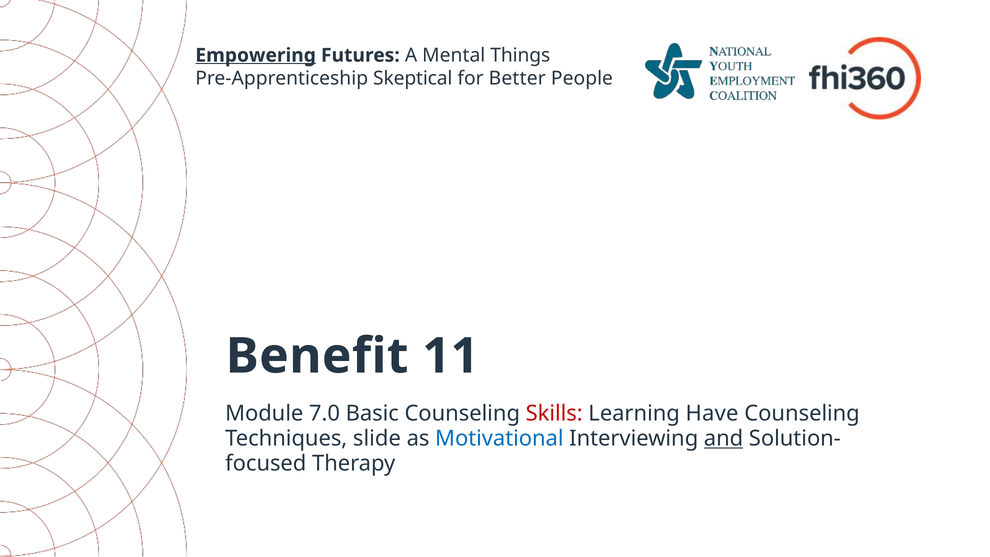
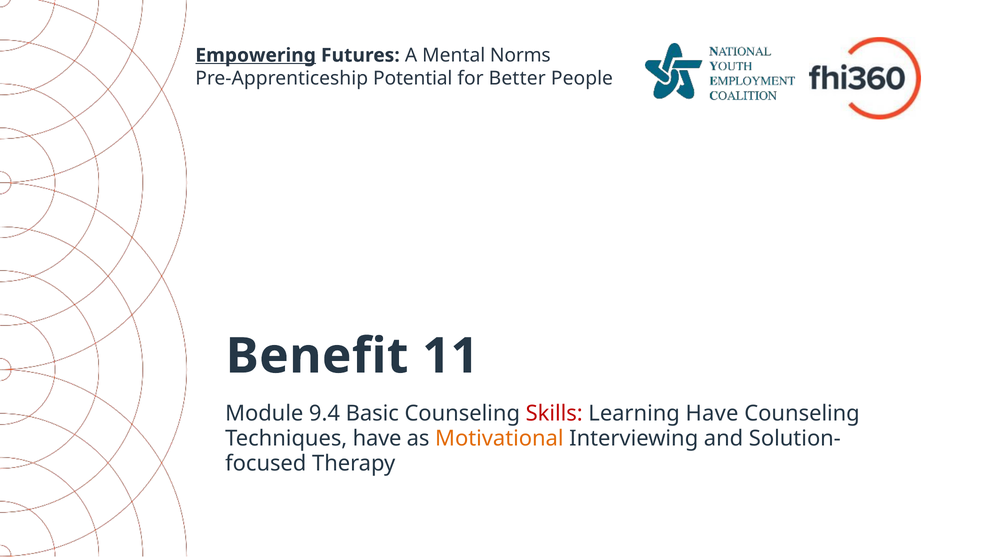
Things: Things -> Norms (520, 55)
Skeptical: Skeptical -> Potential (413, 78)
7.0: 7.0 -> 9.4 (324, 413)
Techniques slide: slide -> have (377, 438)
Motivational colour: blue -> orange (499, 438)
and underline: present -> none (724, 438)
